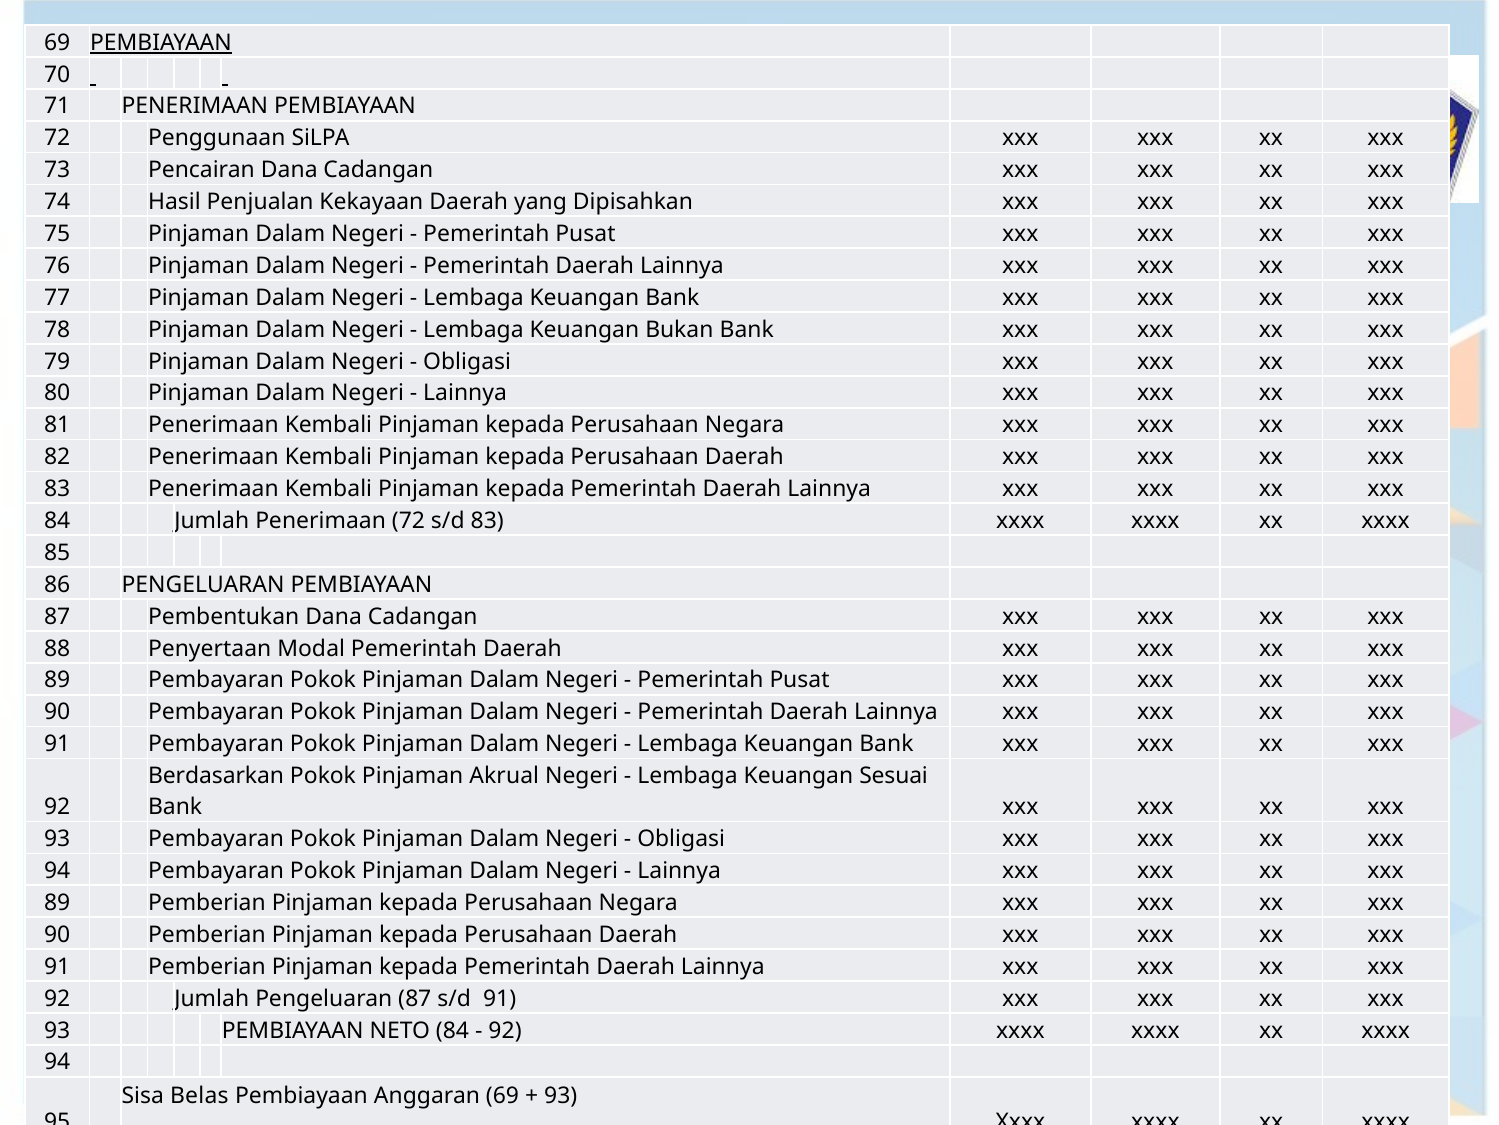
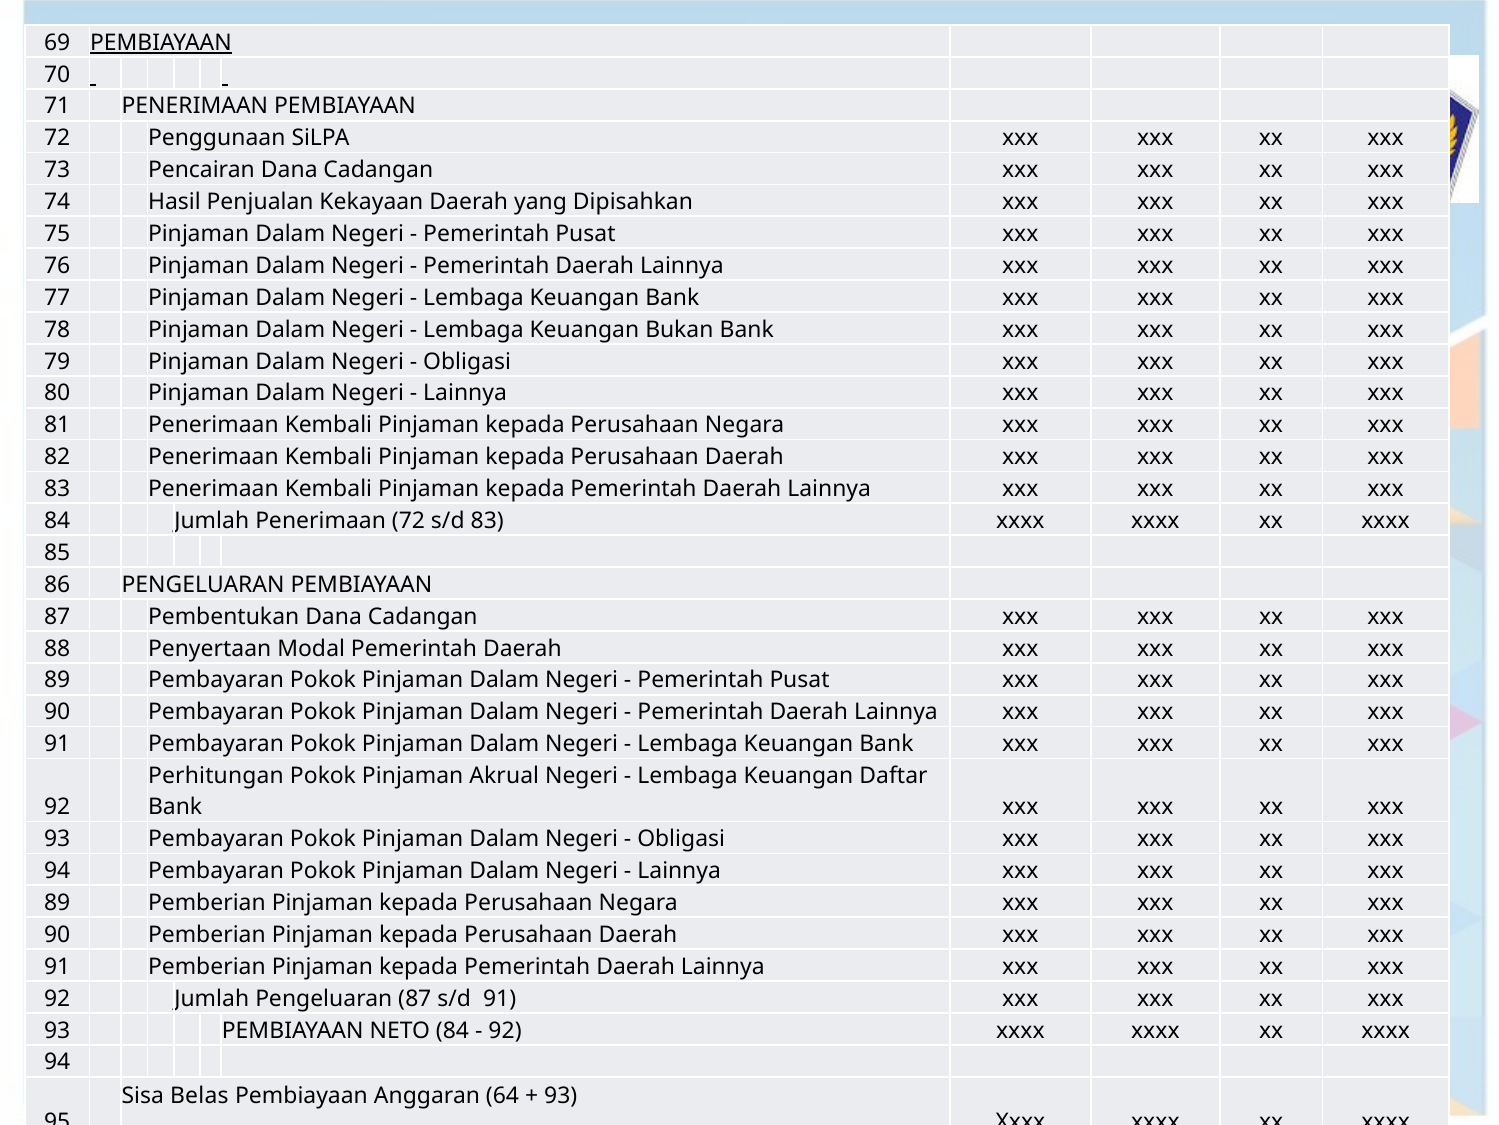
Berdasarkan: Berdasarkan -> Perhitungan (216, 776)
Sesuai: Sesuai -> Daftar (893, 776)
Anggaran 69: 69 -> 64 (503, 1095)
